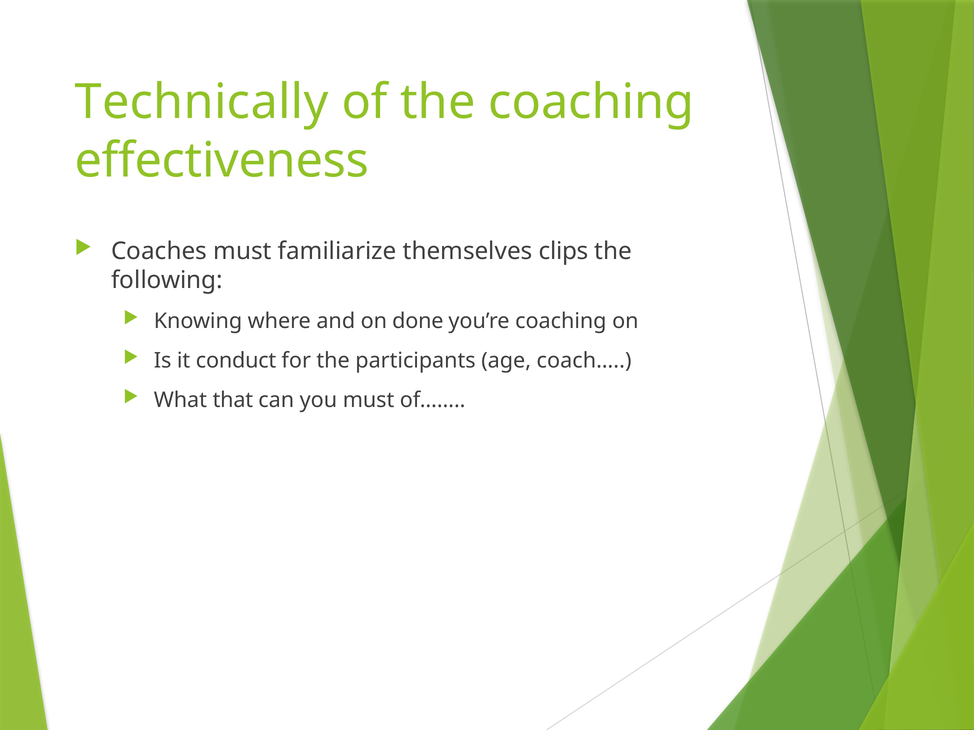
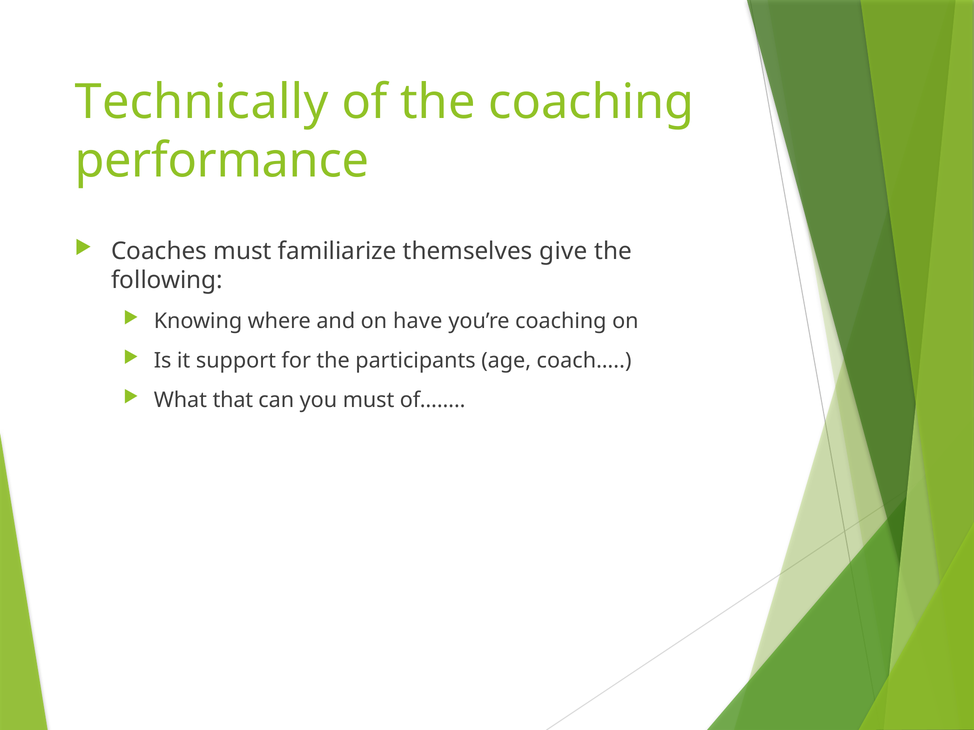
effectiveness: effectiveness -> performance (222, 161)
clips: clips -> give (563, 251)
done: done -> have (418, 321)
conduct: conduct -> support (236, 361)
